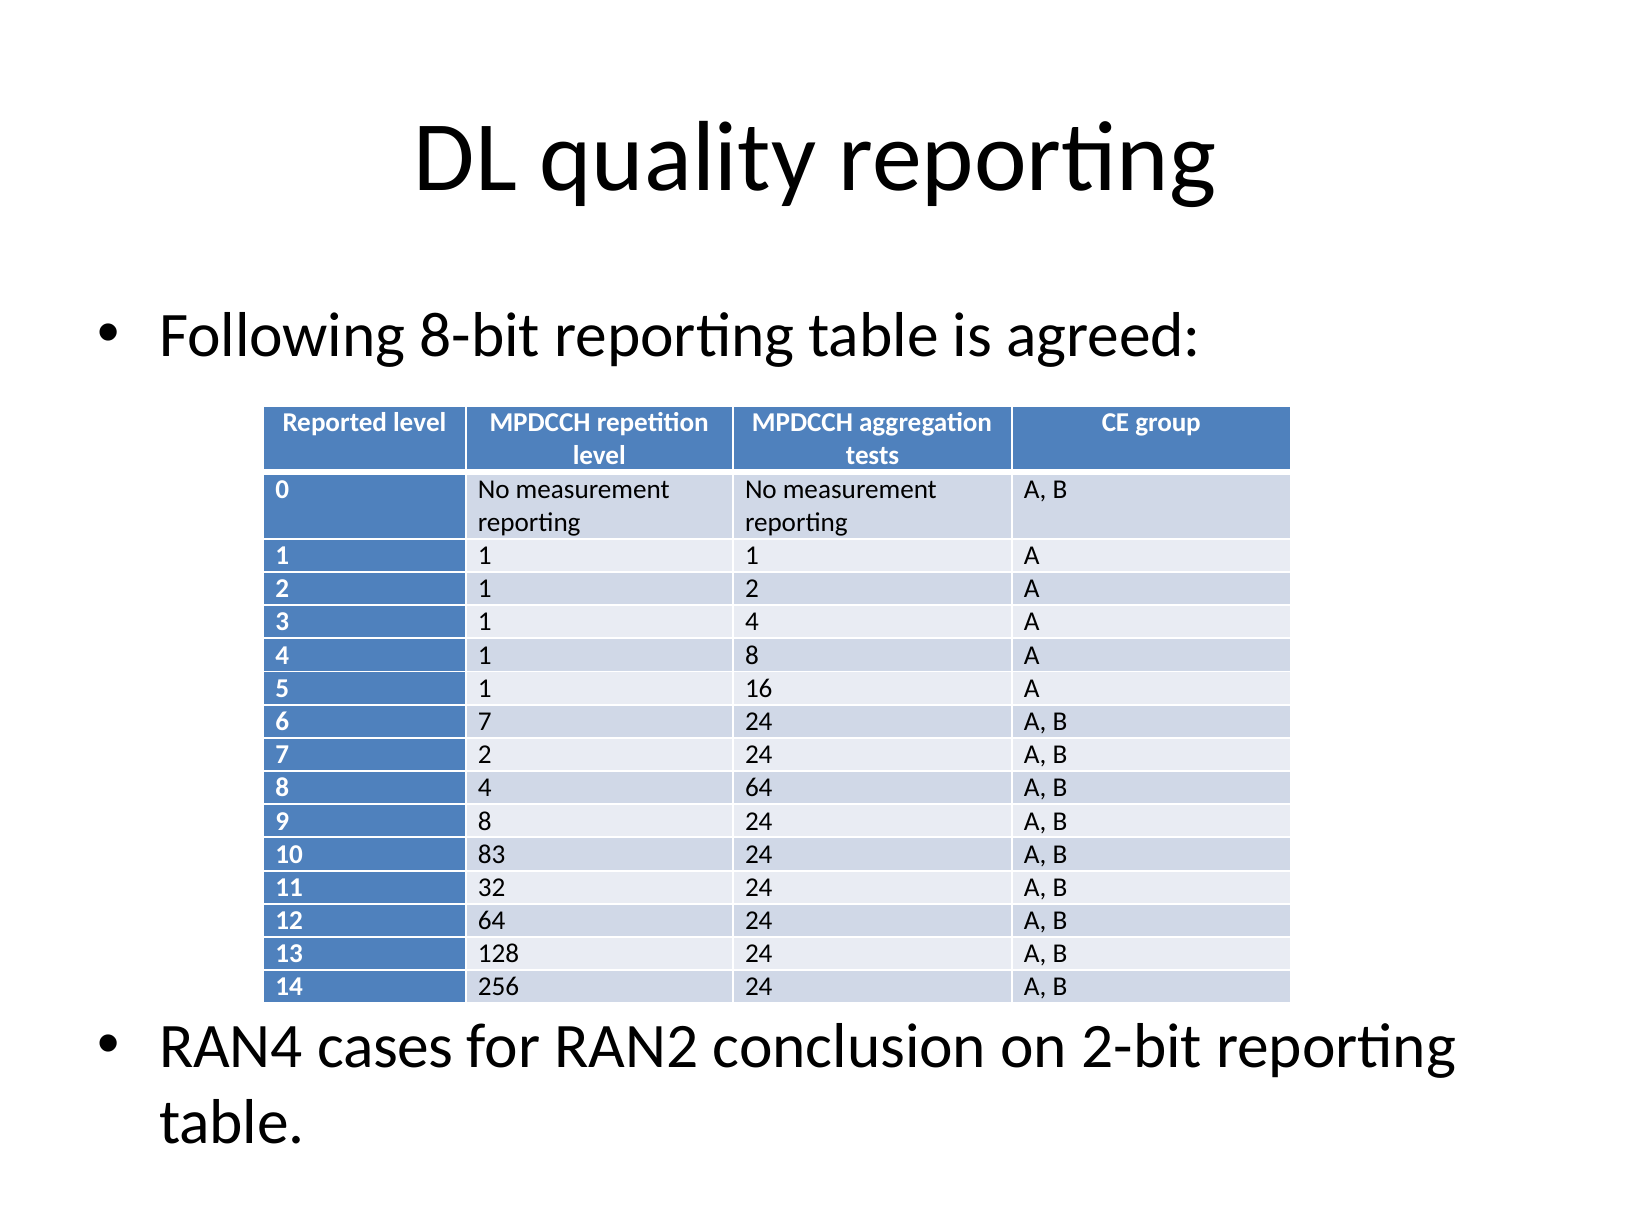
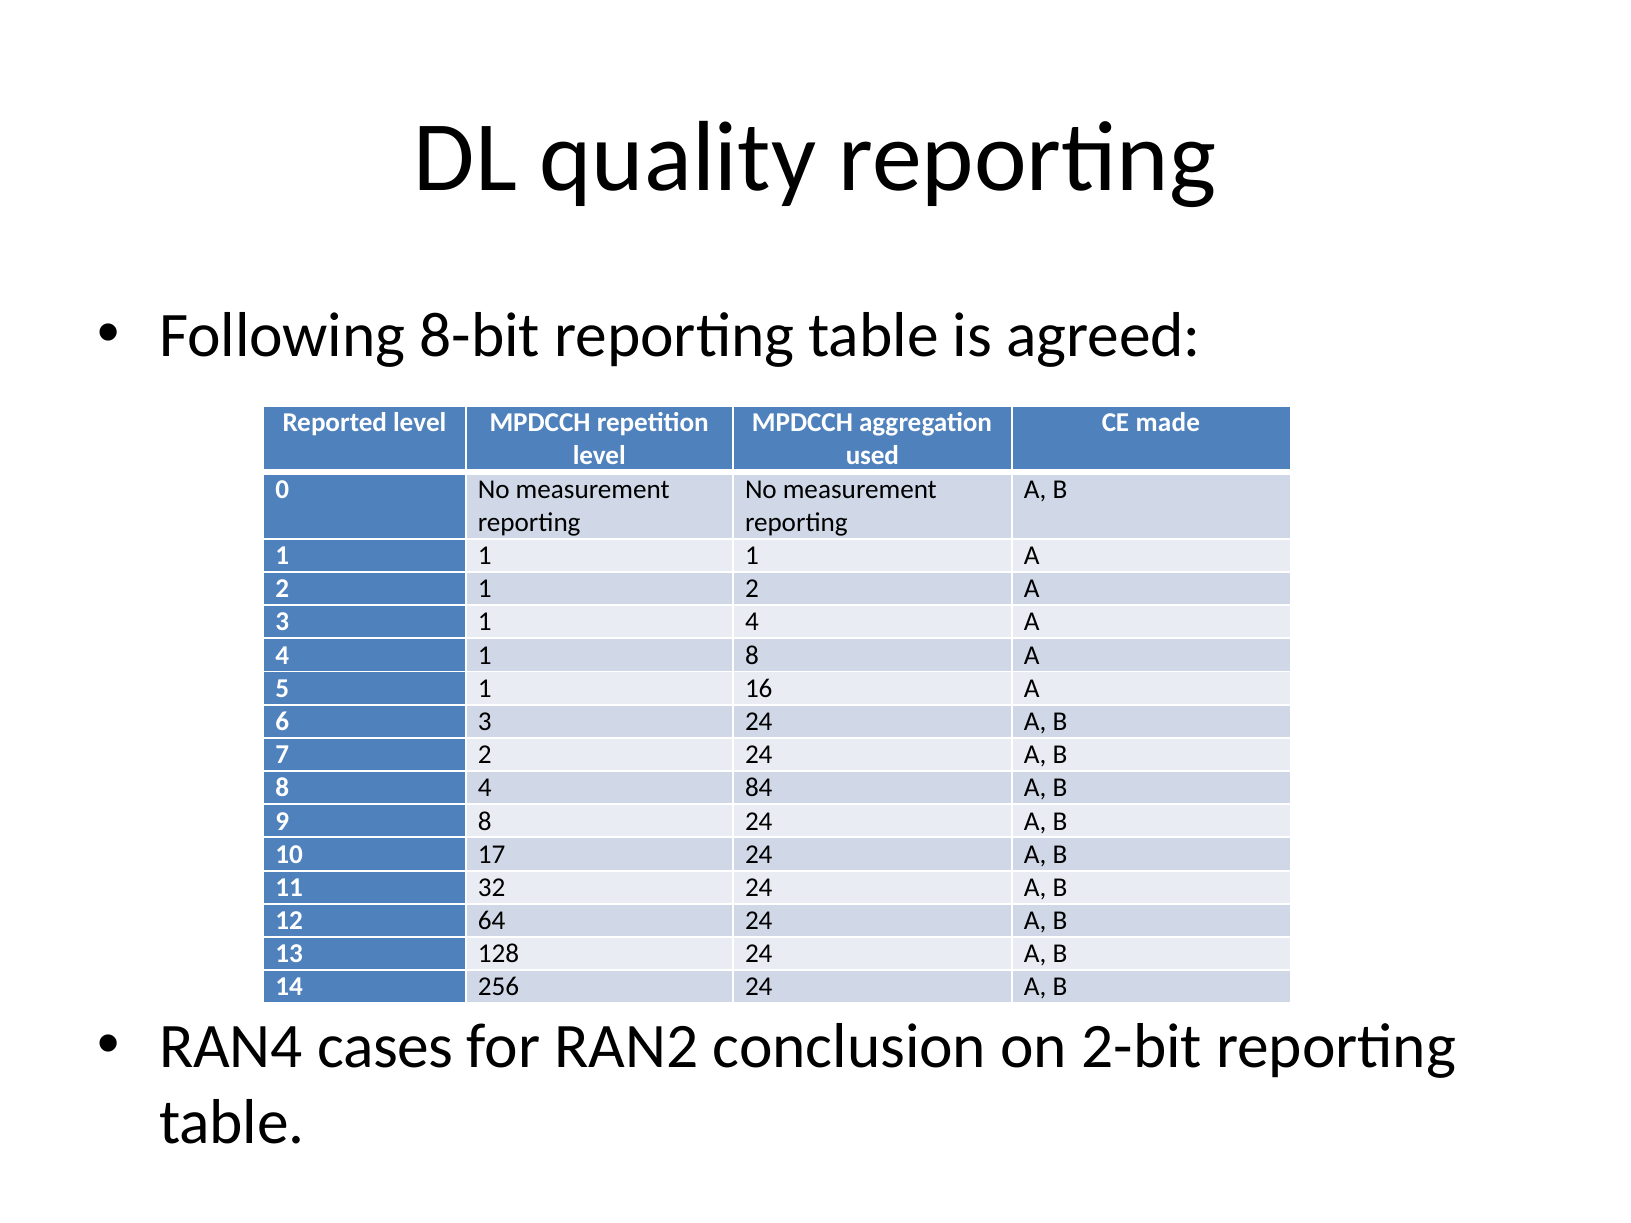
group: group -> made (1168, 423)
tests: tests -> used (872, 456)
6 7: 7 -> 3 (485, 722)
4 64: 64 -> 84 (759, 788)
83: 83 -> 17 (492, 854)
